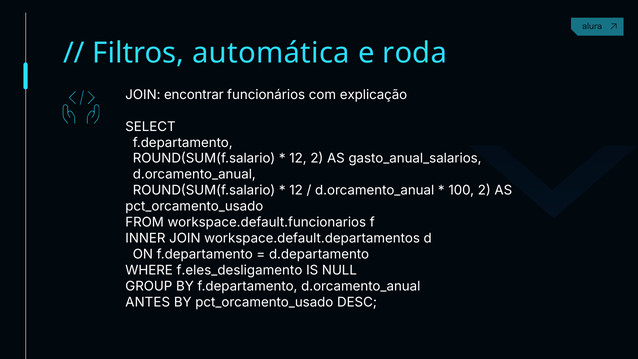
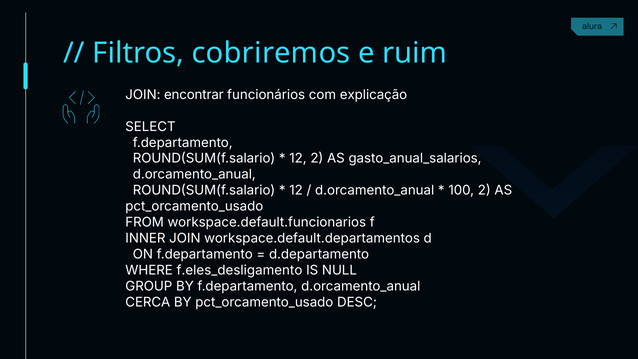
automática: automática -> cobriremos (271, 53)
roda: roda -> ruim (415, 53)
ANTES: ANTES -> CERCA (148, 302)
